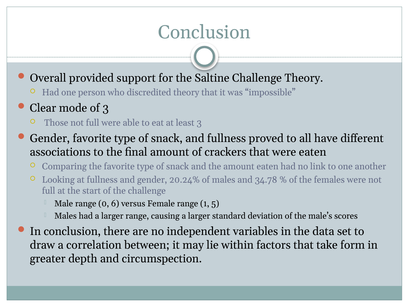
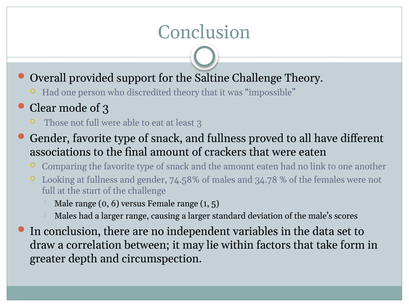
20.24%: 20.24% -> 74.58% (184, 180)
